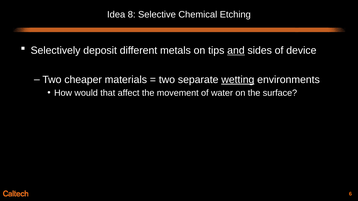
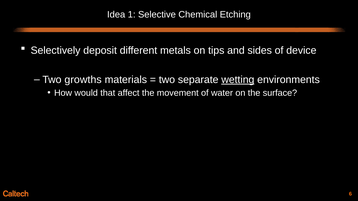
8: 8 -> 1 (132, 15)
and underline: present -> none (236, 51)
cheaper: cheaper -> growths (83, 80)
